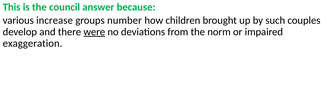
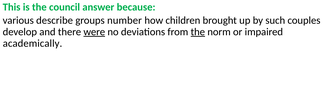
increase: increase -> describe (55, 20)
the underline: none -> present (198, 32)
exaggeration: exaggeration -> academically (33, 43)
